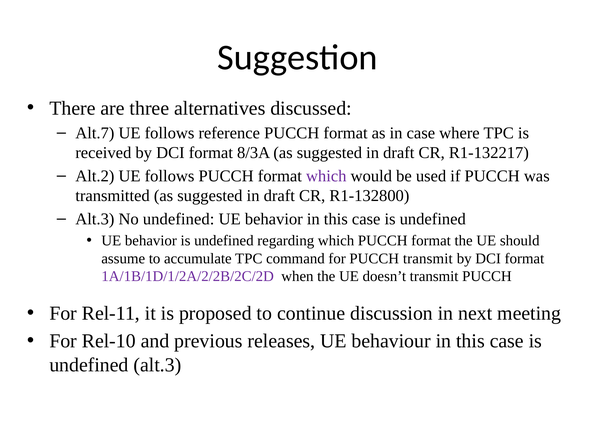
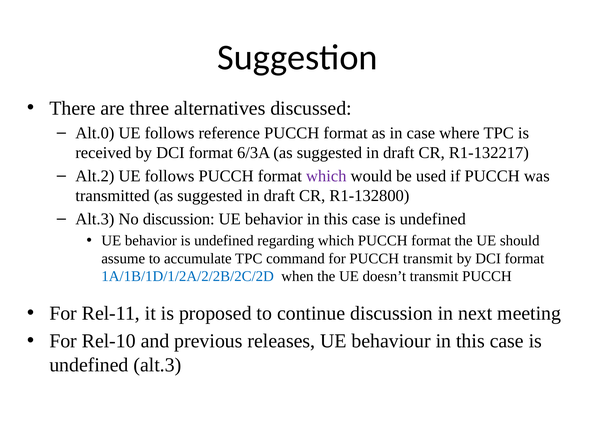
Alt.7: Alt.7 -> Alt.0 (95, 133)
8/3A: 8/3A -> 6/3A (254, 153)
No undefined: undefined -> discussion (179, 219)
1A/1B/1D/1/2A/2/2B/2C/2D colour: purple -> blue (188, 276)
